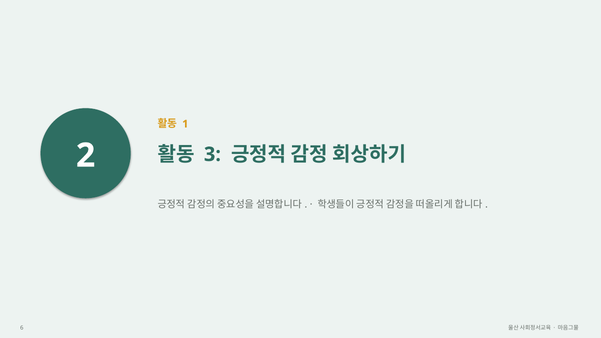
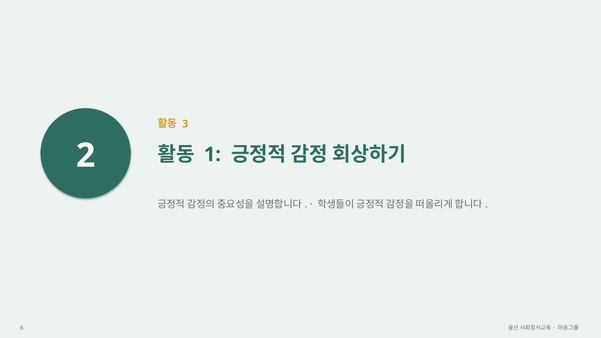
1: 1 -> 3 (185, 124)
3: 3 -> 1 (212, 154)
